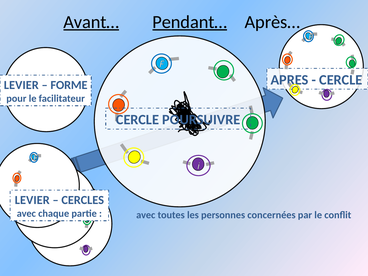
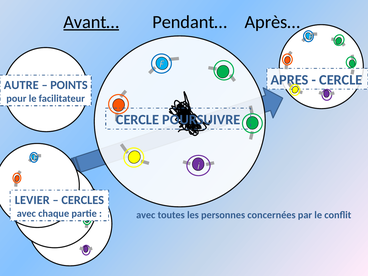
Pendant… underline: present -> none (190, 22)
LEVIER: LEVIER -> AUTRE (21, 85)
FORME: FORME -> POINTS (69, 85)
